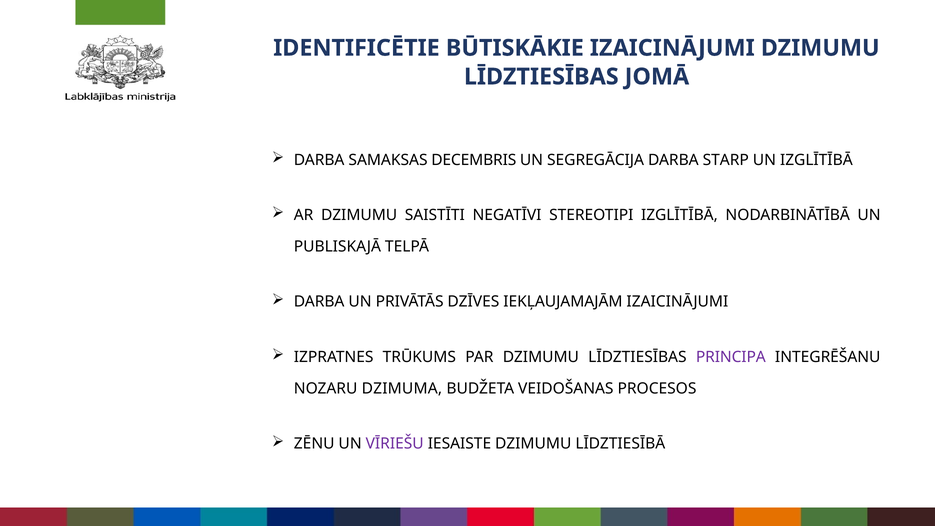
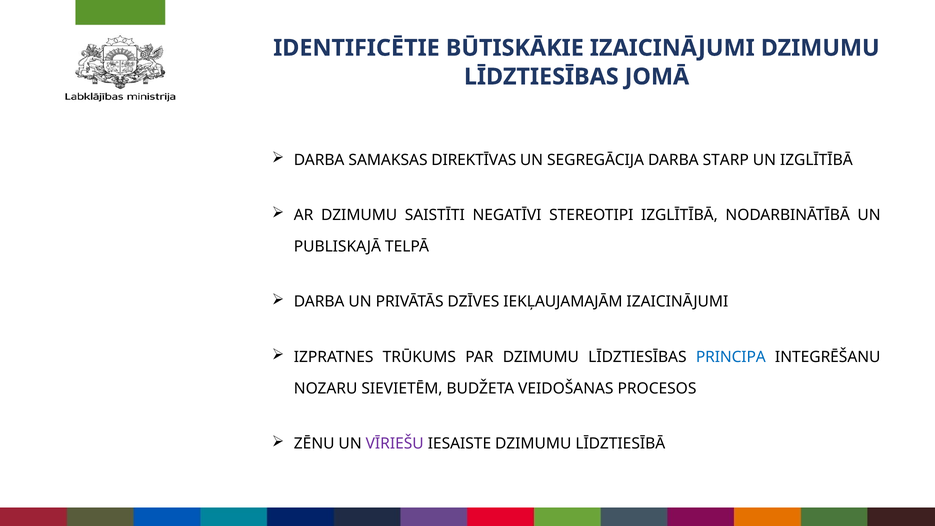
DECEMBRIS: DECEMBRIS -> DIREKTĪVAS (474, 160)
PRINCIPA colour: purple -> blue (731, 357)
DZIMUMA: DZIMUMA -> SIEVIETĒM (402, 389)
